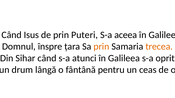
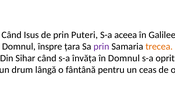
prin colour: orange -> purple (101, 47)
atunci: atunci -> învăța (84, 58)
Galileea: Galileea -> Domnul (124, 58)
